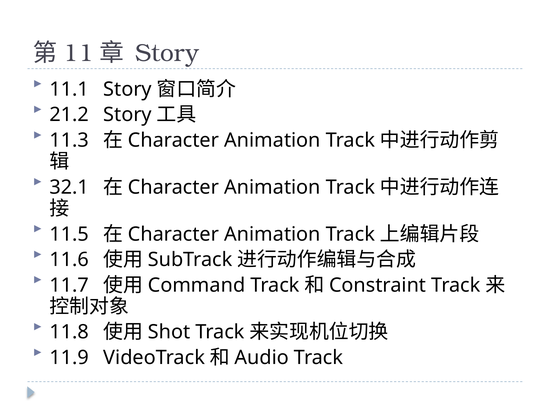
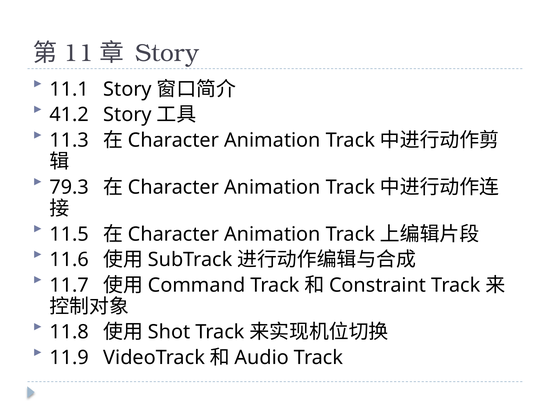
21.2: 21.2 -> 41.2 (69, 115)
32.1: 32.1 -> 79.3 (69, 187)
